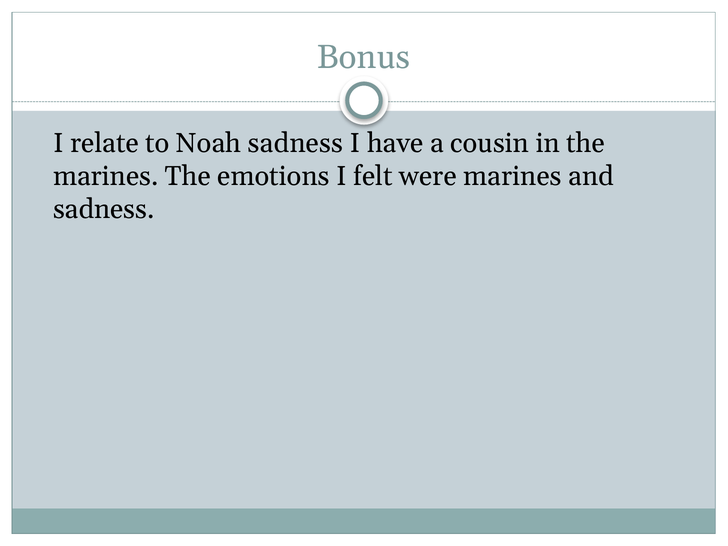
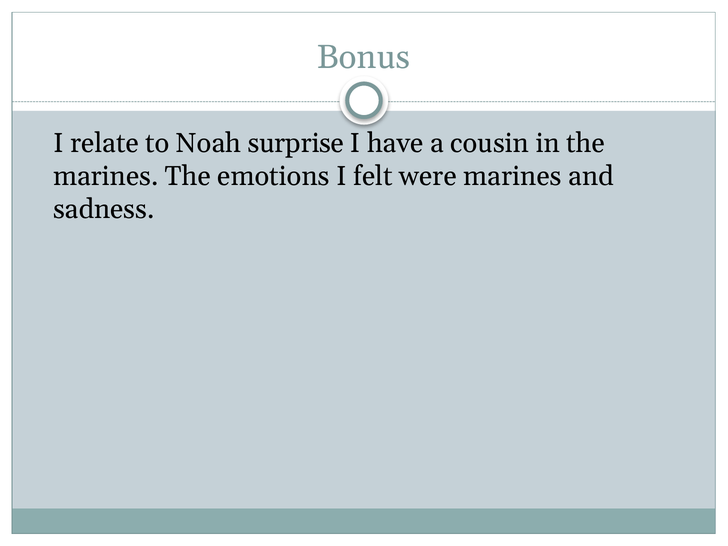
Noah sadness: sadness -> surprise (296, 143)
